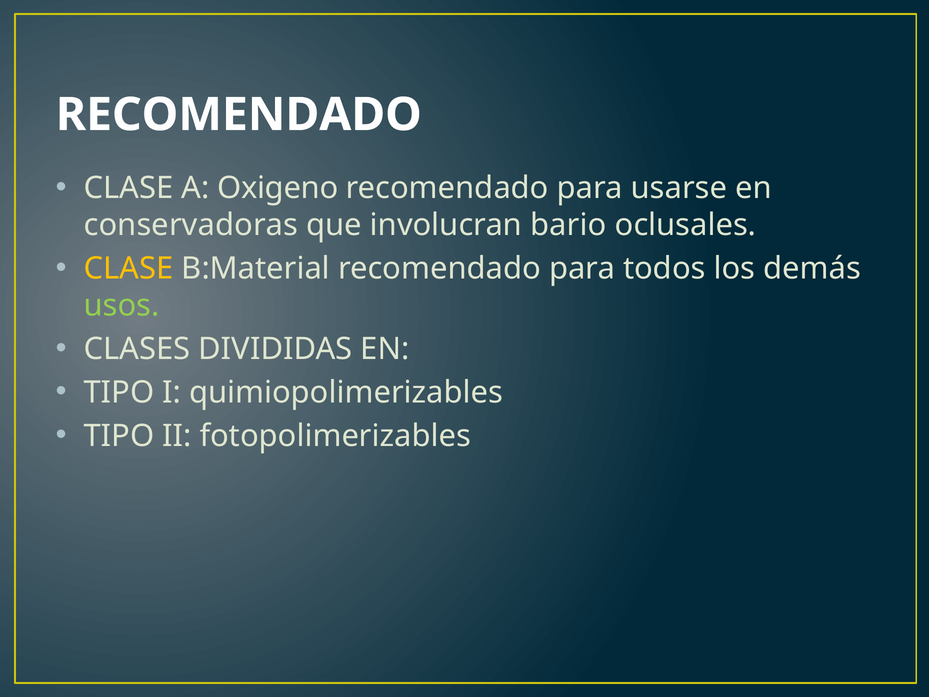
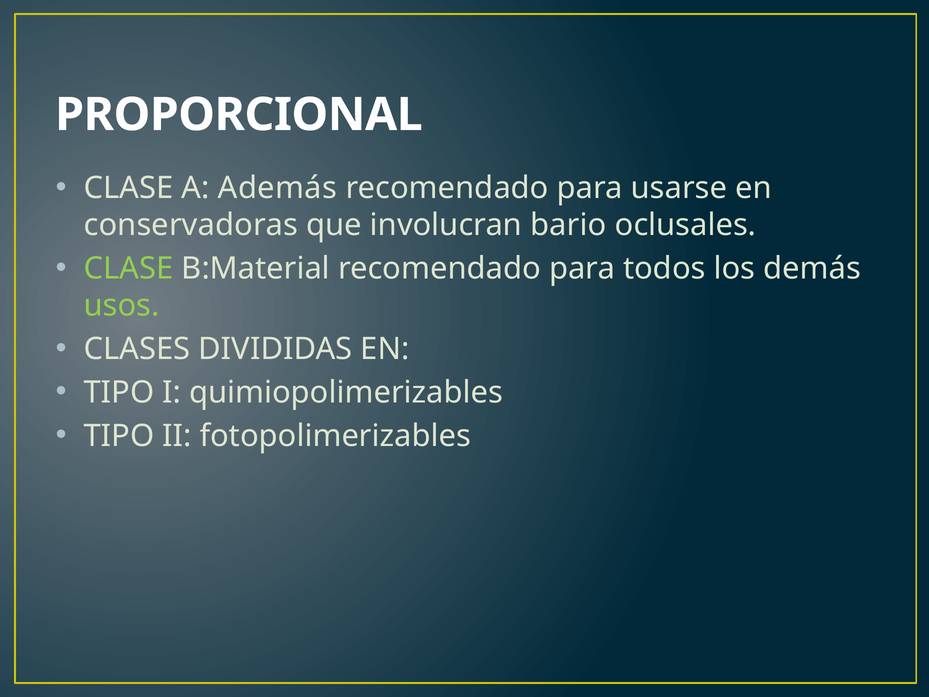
RECOMENDADO: RECOMENDADO -> PROPORCIONAL (239, 115)
Oxigeno: Oxigeno -> Además (277, 188)
CLASE colour: yellow -> light green (128, 268)
